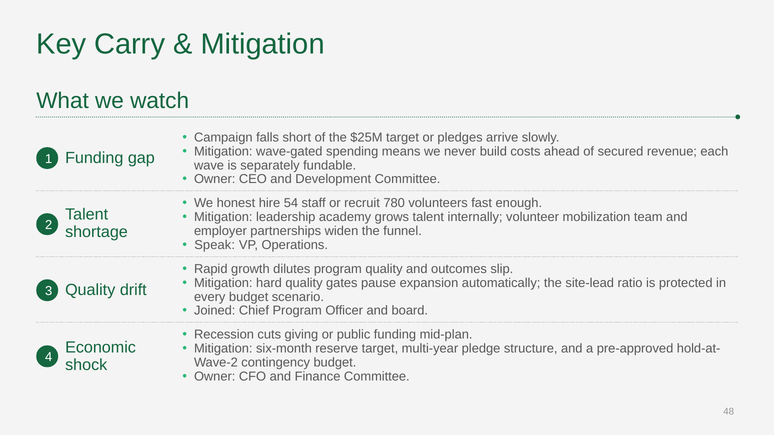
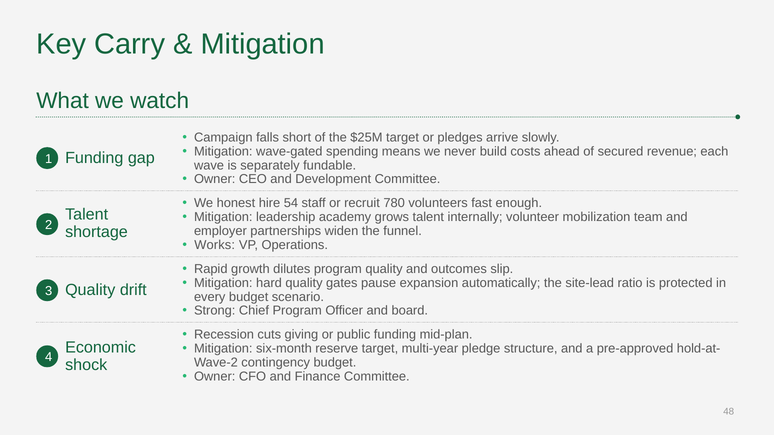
Speak: Speak -> Works (215, 245)
Joined: Joined -> Strong (215, 311)
